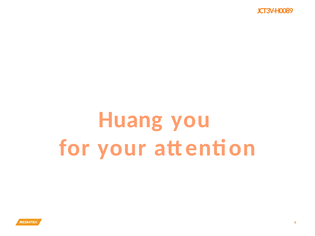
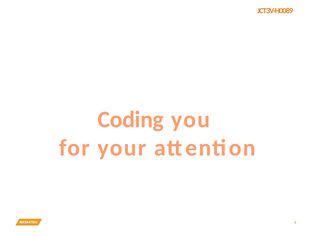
Huang: Huang -> Coding (131, 120)
